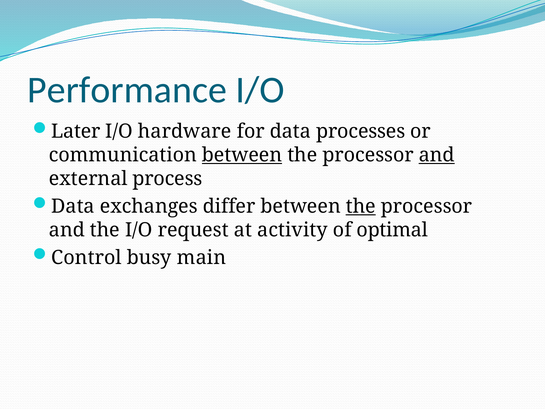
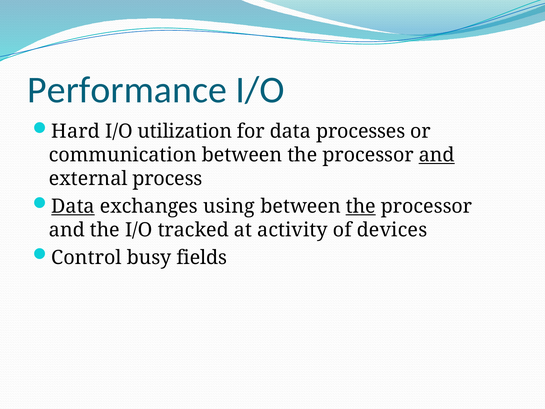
Later: Later -> Hard (76, 131)
hardware: hardware -> utilization (185, 131)
between underline: present -> none (242, 155)
Data underline: none -> present (73, 206)
differ: differ -> using (229, 206)
request: request -> tracked (193, 230)
optimal: optimal -> devices (392, 230)
main: main -> fields (202, 257)
